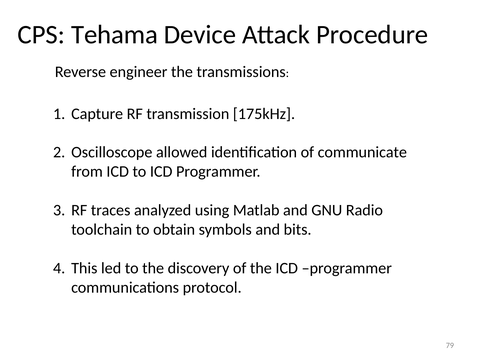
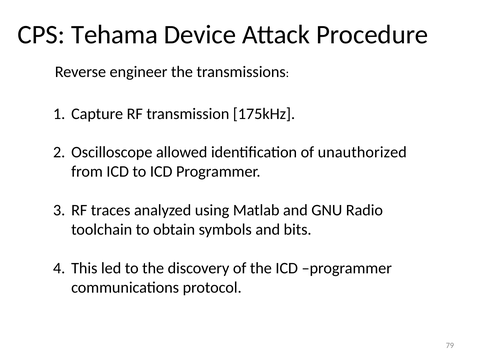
communicate: communicate -> unauthorized (362, 152)
